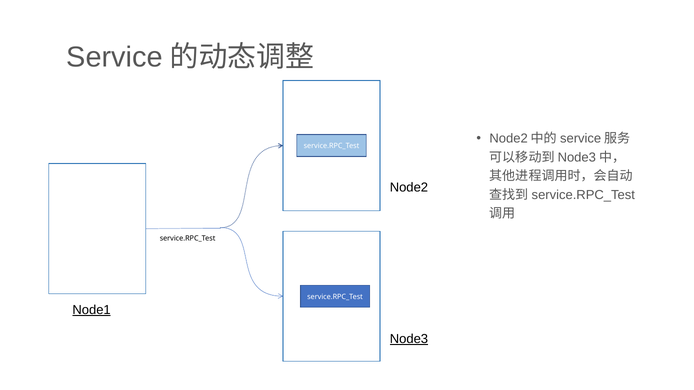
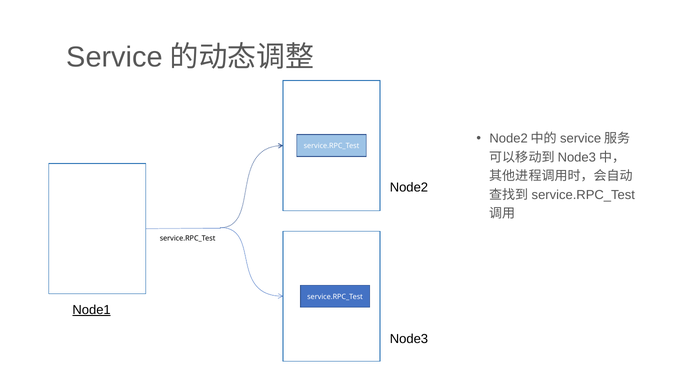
Node3 underline: present -> none (409, 339)
